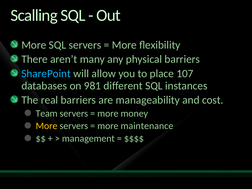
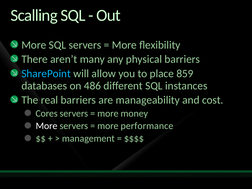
107: 107 -> 859 (185, 74)
981: 981 -> 486 (93, 86)
Team: Team -> Cores (47, 113)
More colour: yellow -> white (47, 126)
maintenance: maintenance -> performance (147, 126)
